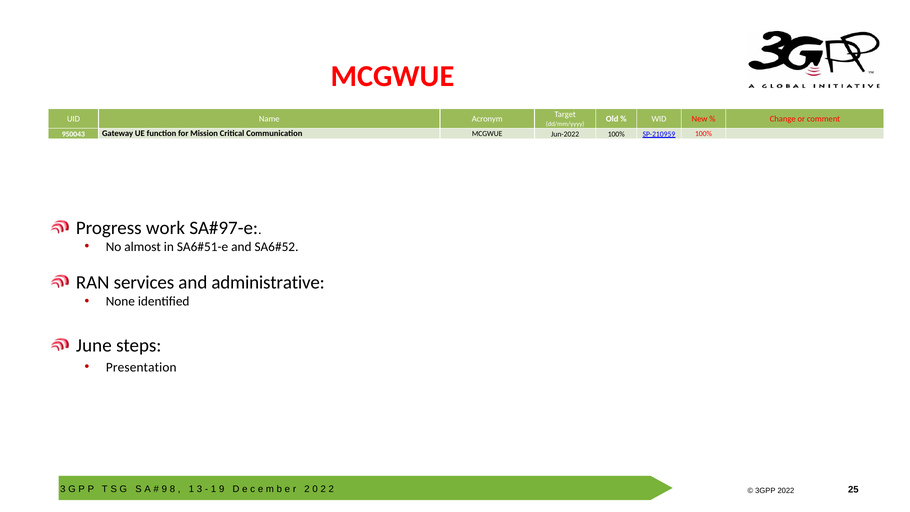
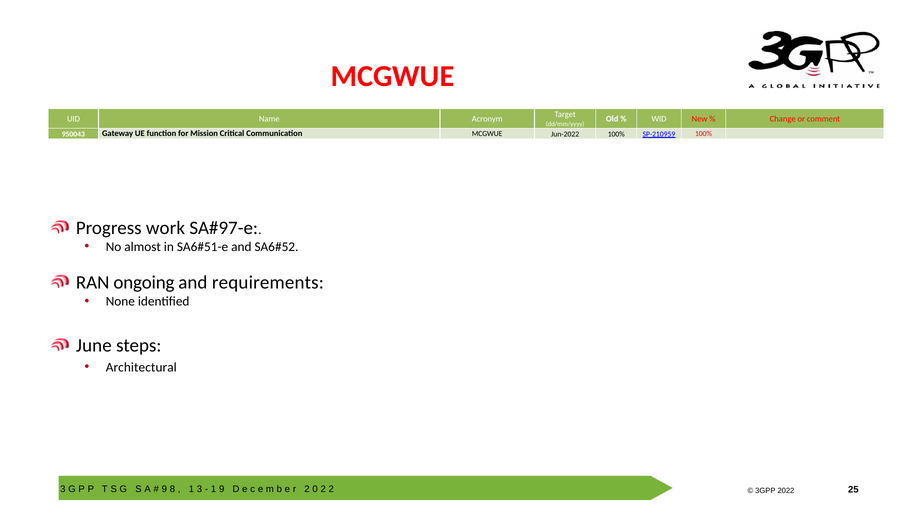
services: services -> ongoing (144, 282)
administrative: administrative -> requirements (268, 282)
Presentation: Presentation -> Architectural (141, 367)
